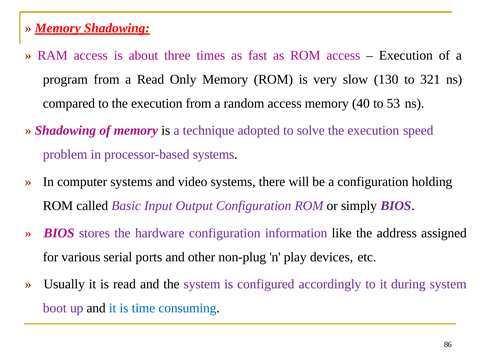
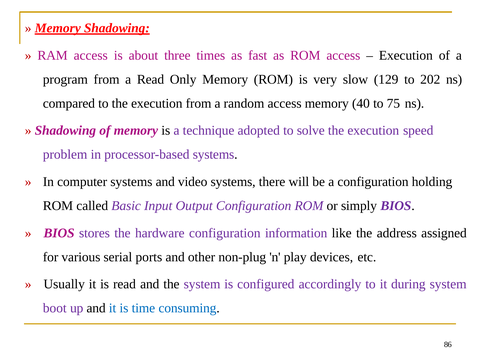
130: 130 -> 129 (386, 79)
321: 321 -> 202 (430, 79)
53: 53 -> 75 (393, 103)
